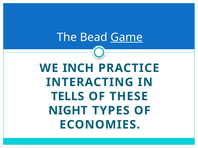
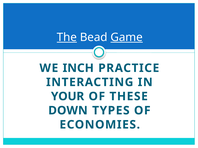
The underline: none -> present (67, 37)
TELLS: TELLS -> YOUR (68, 97)
NIGHT: NIGHT -> DOWN (68, 111)
